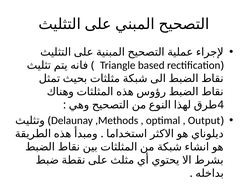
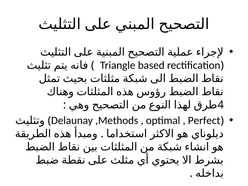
Output: Output -> Perfect (204, 120)
